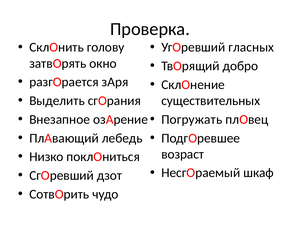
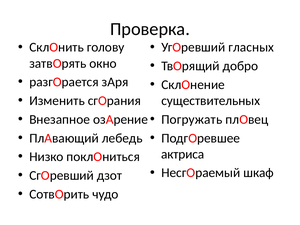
Выделить: Выделить -> Изменить (57, 101)
возраст: возраст -> актриса (183, 154)
